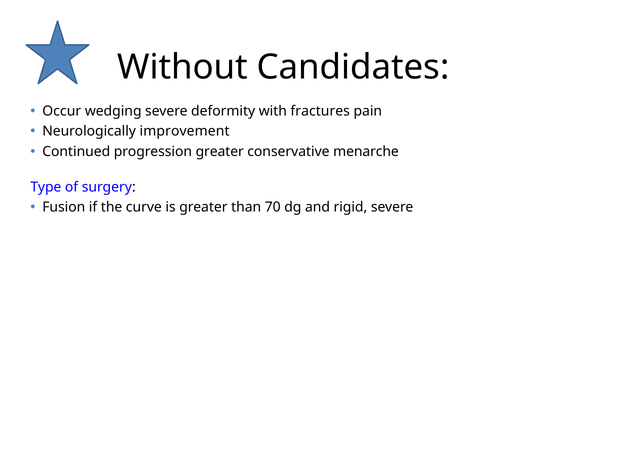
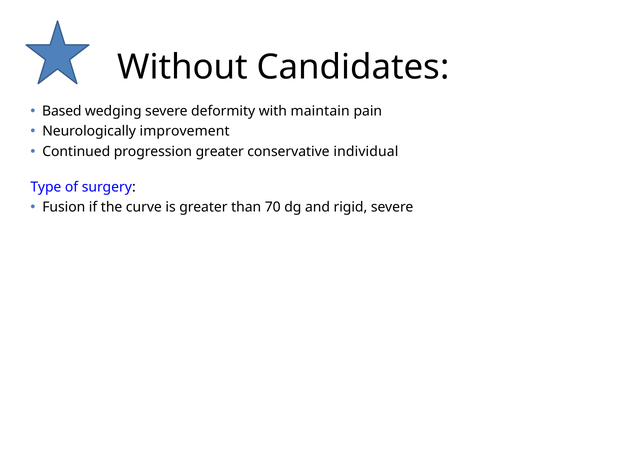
Occur: Occur -> Based (62, 111)
fractures: fractures -> maintain (320, 111)
menarche: menarche -> individual (366, 152)
